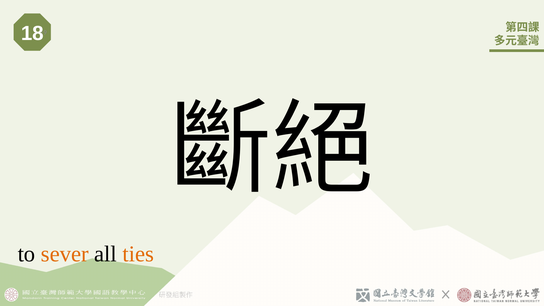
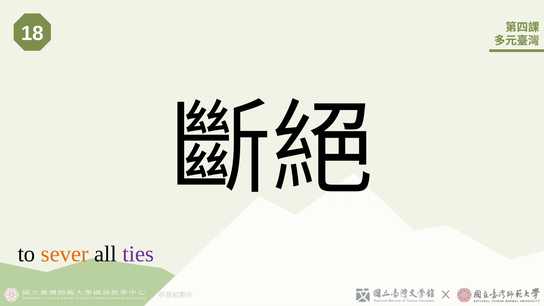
ties colour: orange -> purple (138, 254)
